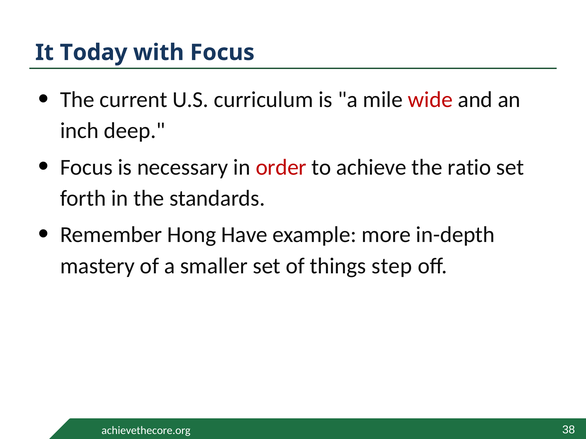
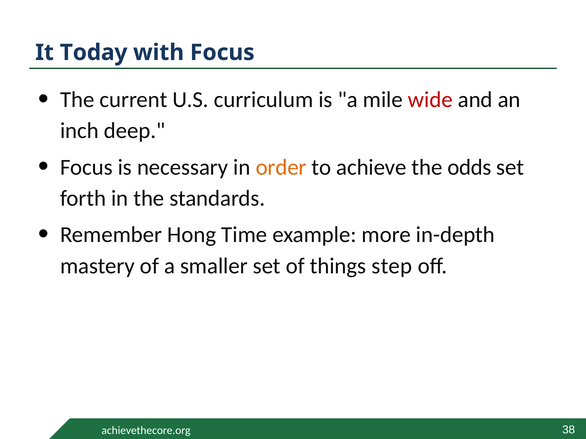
order colour: red -> orange (281, 167)
ratio: ratio -> odds (469, 167)
Have: Have -> Time (244, 235)
